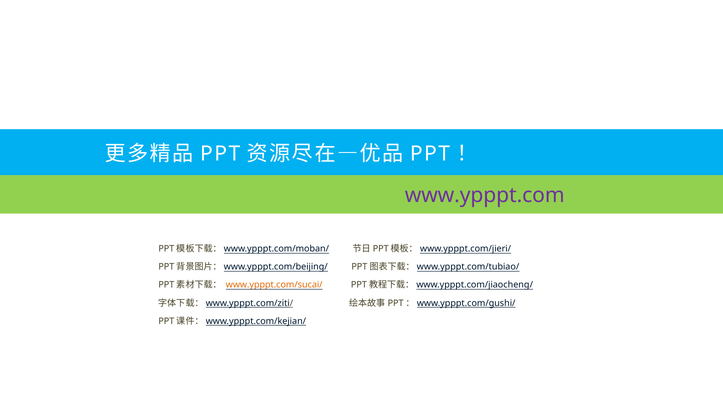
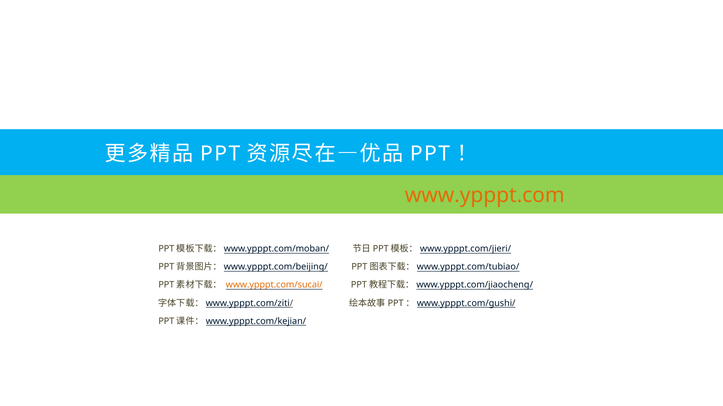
www.ypppt.com colour: purple -> orange (485, 196)
